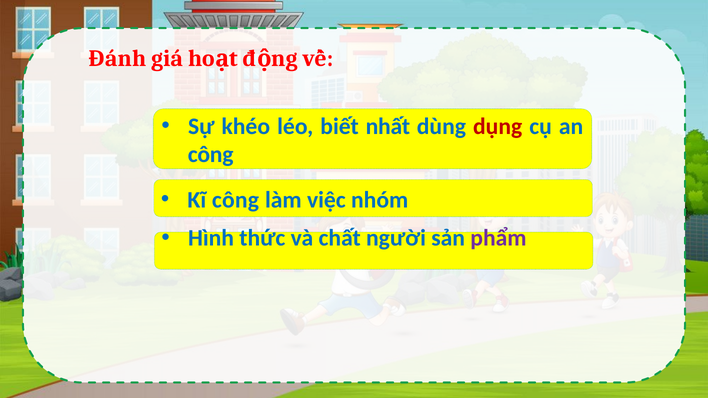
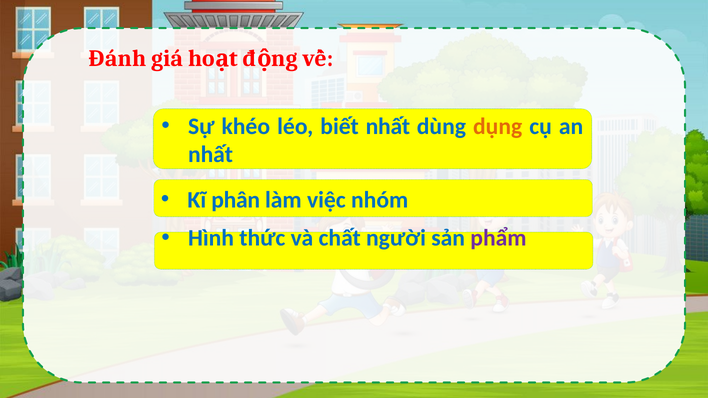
dụng colour: red -> orange (498, 126)
công: công -> nhất (211, 155)
Kĩ công: công -> phân (236, 200)
